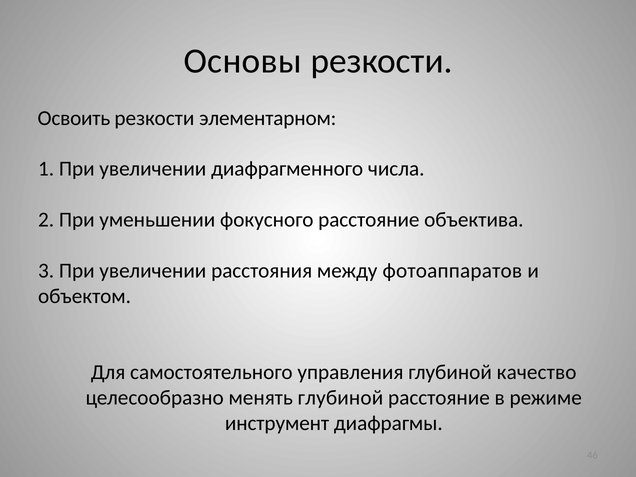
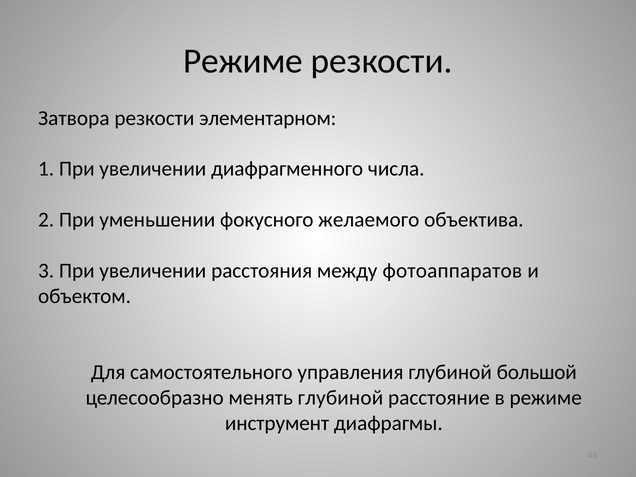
Основы: Основы -> Режиме (243, 61)
Освоить: Освоить -> Затвора (74, 118)
фокусного расстояние: расстояние -> желаемого (369, 220)
качество: качество -> большой (537, 372)
